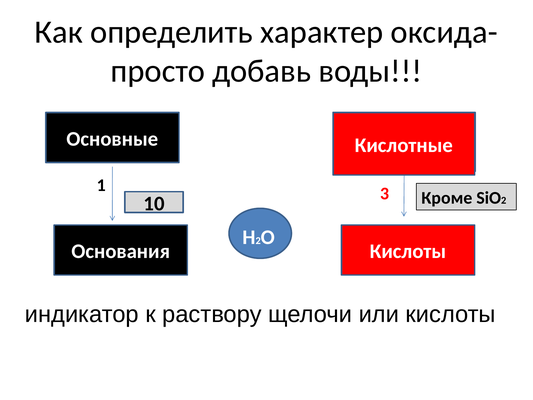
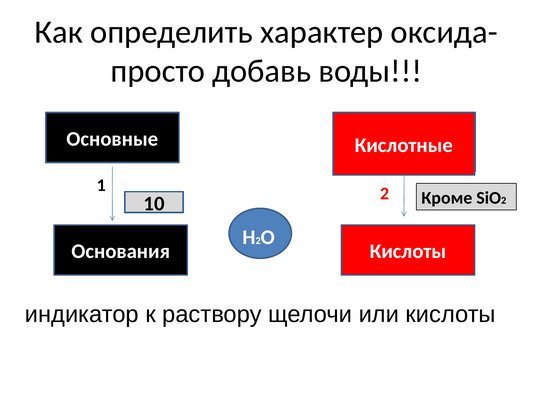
1 3: 3 -> 2 (385, 194)
